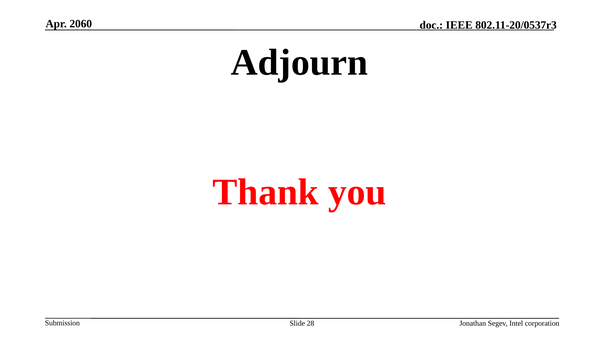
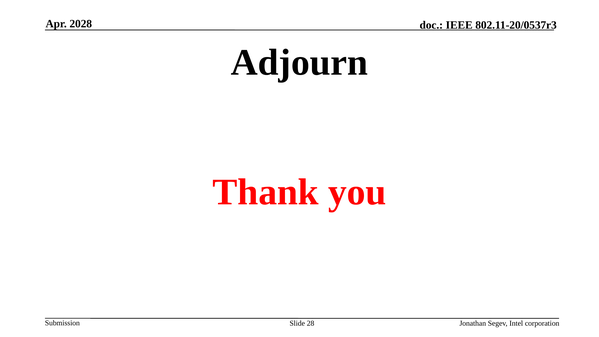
2060: 2060 -> 2028 (81, 24)
